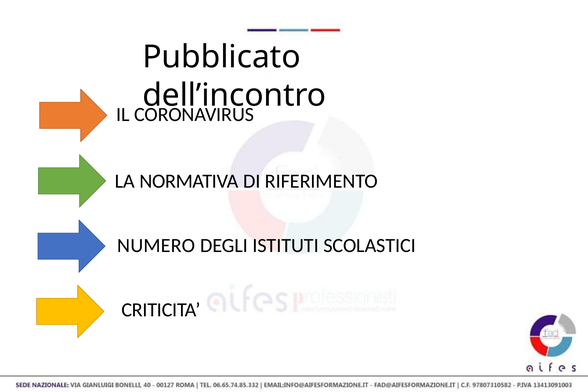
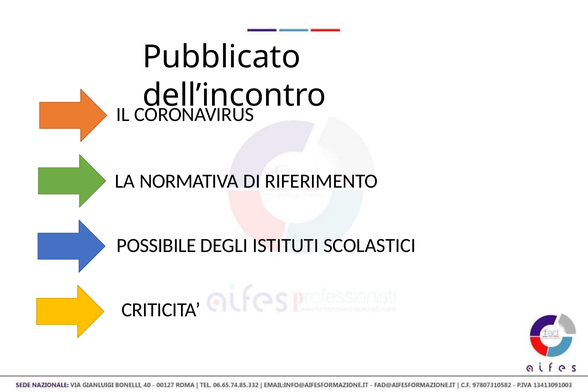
NUMERO: NUMERO -> POSSIBILE (156, 246)
